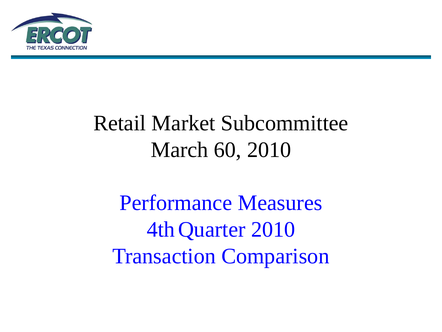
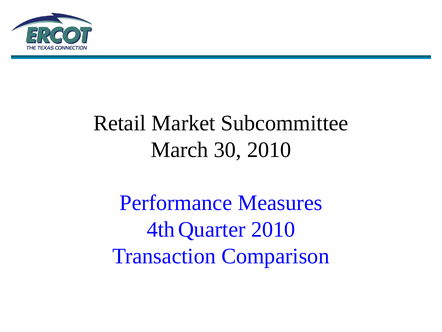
60: 60 -> 30 (228, 150)
